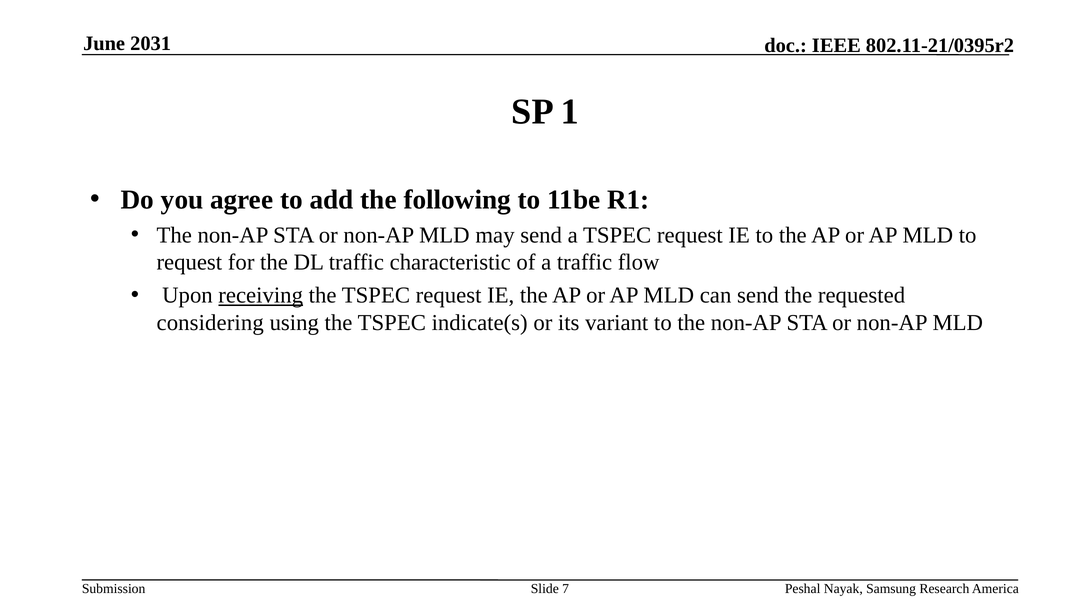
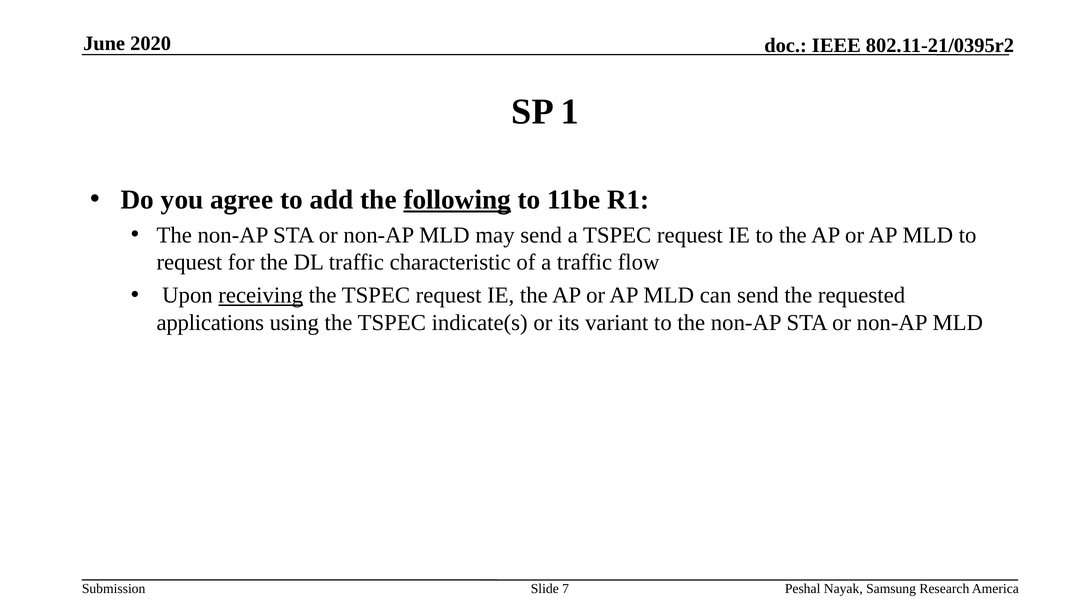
2031: 2031 -> 2020 (151, 43)
following underline: none -> present (457, 200)
considering: considering -> applications (210, 323)
